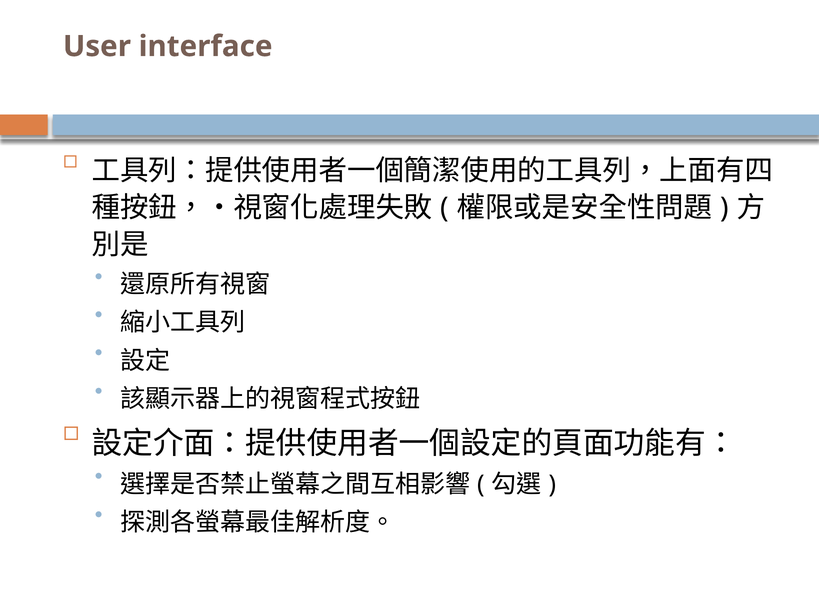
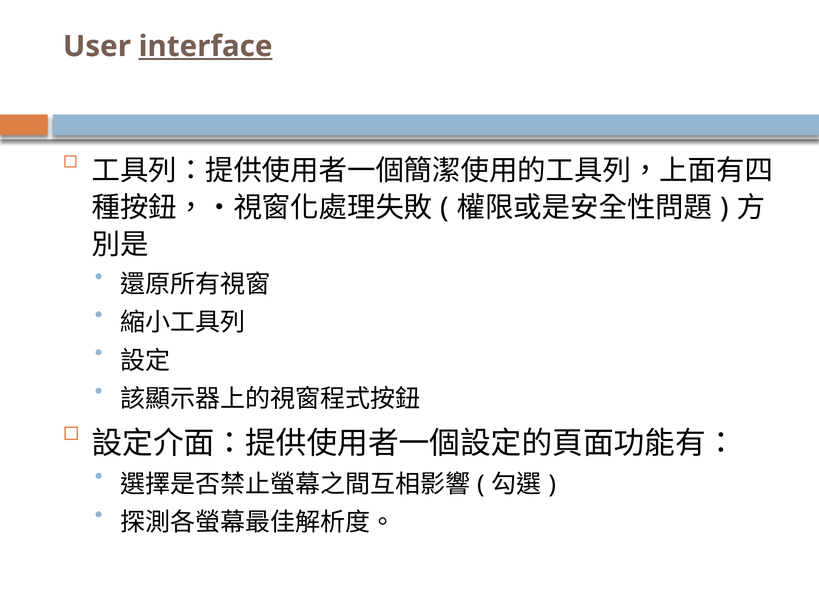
interface underline: none -> present (206, 46)
